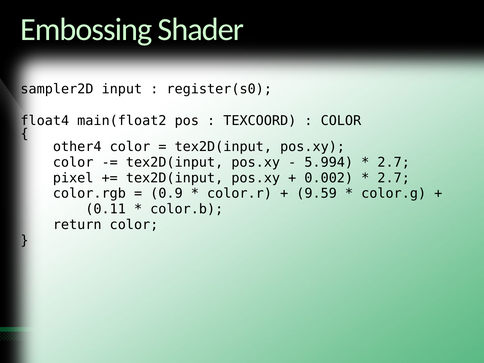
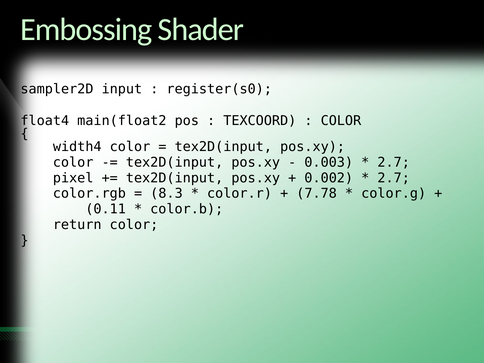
other4: other4 -> width4 (77, 147)
5.994: 5.994 -> 0.003 (329, 162)
0.9: 0.9 -> 8.3 (166, 194)
9.59: 9.59 -> 7.78 (317, 194)
